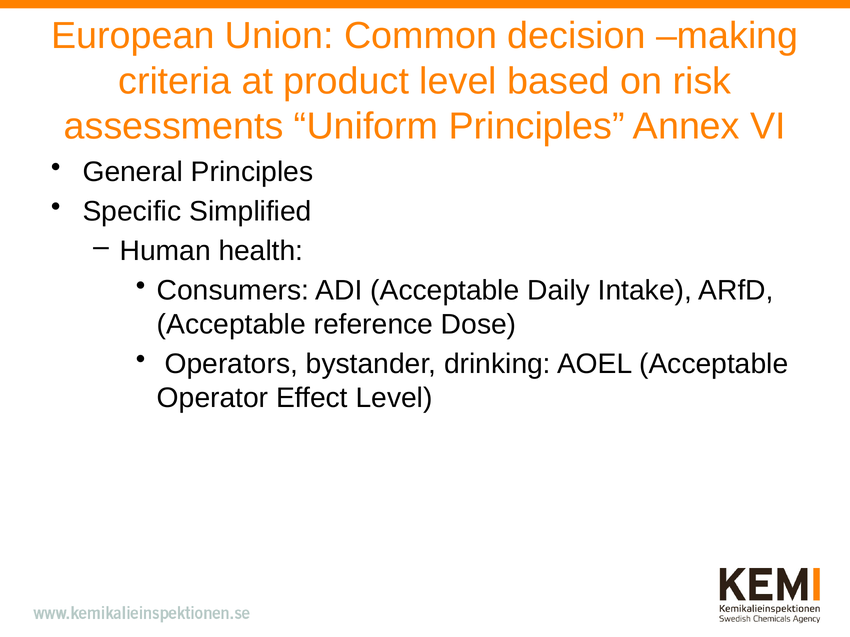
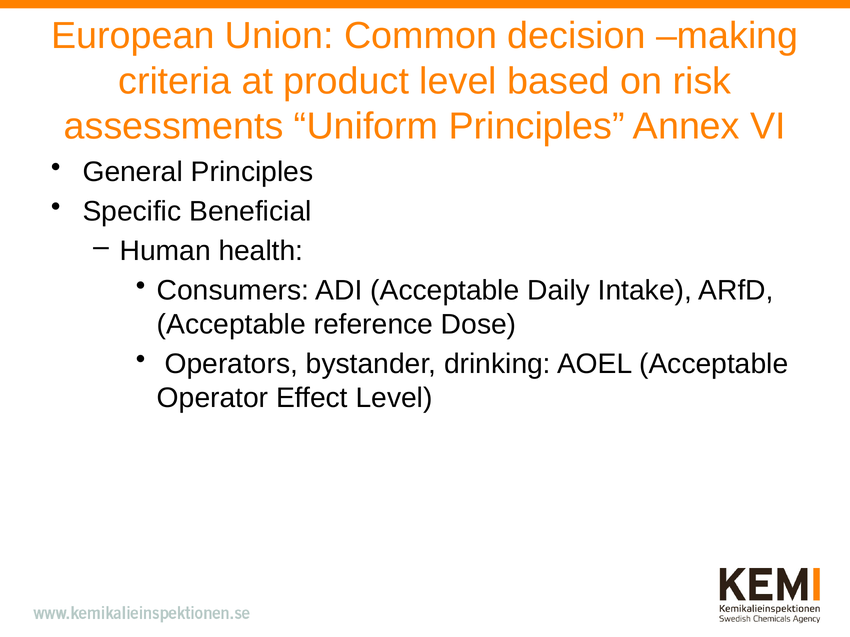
Simplified: Simplified -> Beneficial (250, 212)
